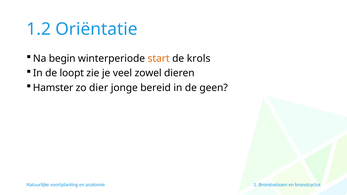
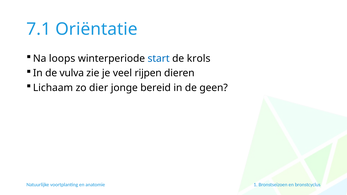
1.2: 1.2 -> 7.1 (39, 29)
begin: begin -> loops (62, 59)
start colour: orange -> blue (159, 59)
loopt: loopt -> vulva (72, 73)
zowel: zowel -> rijpen (148, 73)
Hamster: Hamster -> Lichaam (53, 88)
